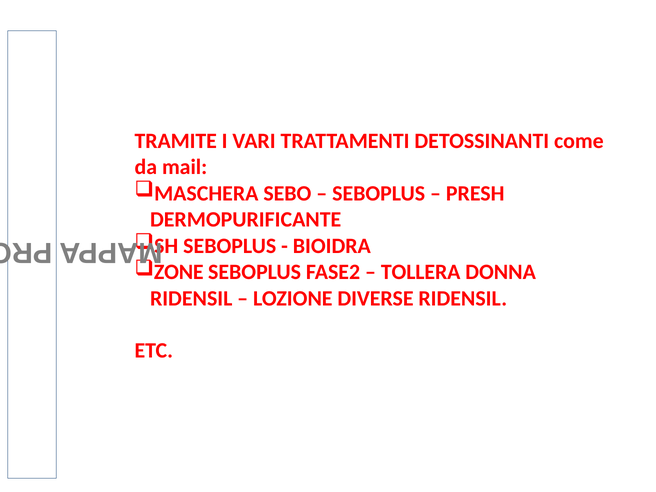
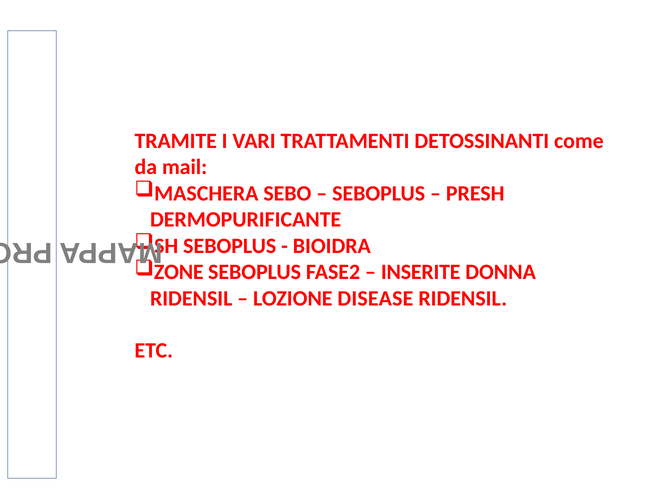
TOLLERA: TOLLERA -> INSERITE (421, 272)
DIVERSE: DIVERSE -> DISEASE (375, 298)
